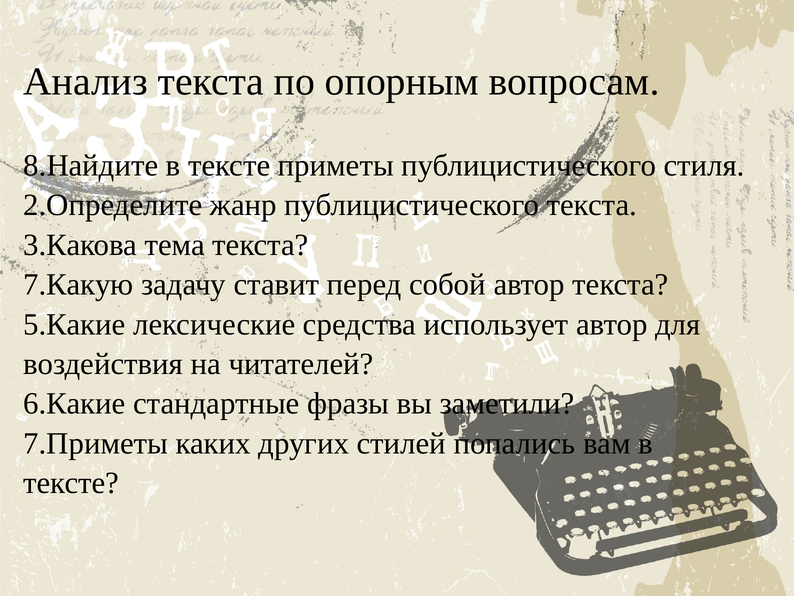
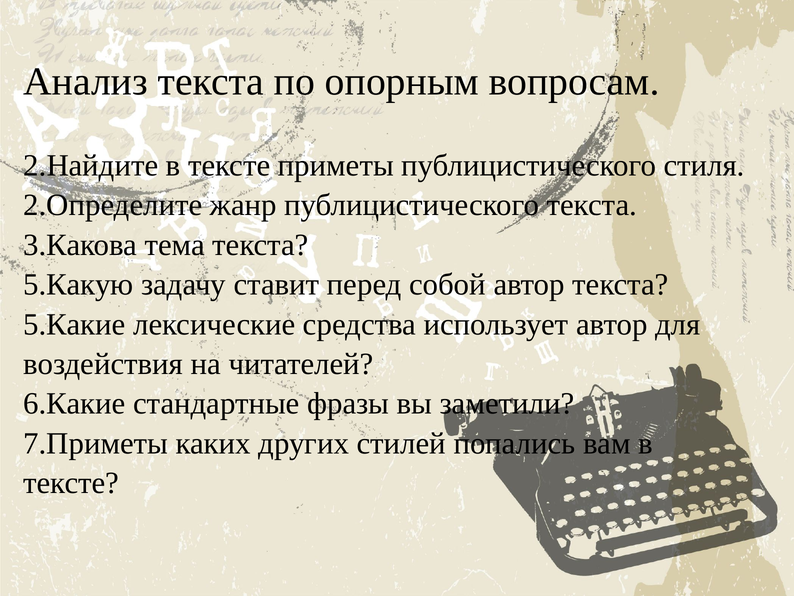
8.Найдите: 8.Найдите -> 2.Найдите (91, 165)
7.Какую: 7.Какую -> 5.Какую (78, 284)
